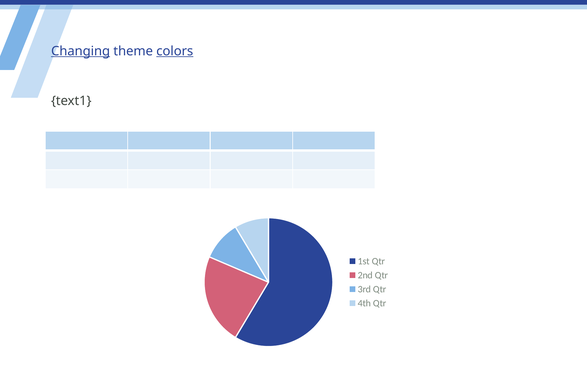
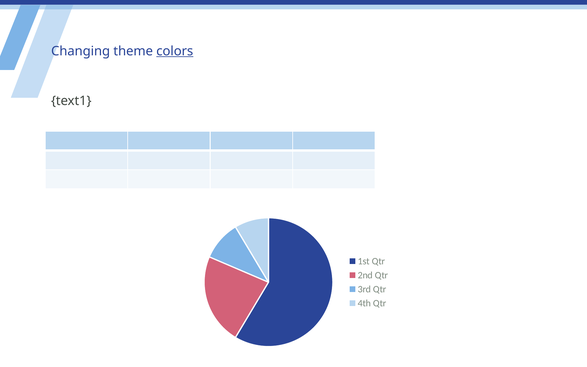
Changing underline: present -> none (81, 51)
